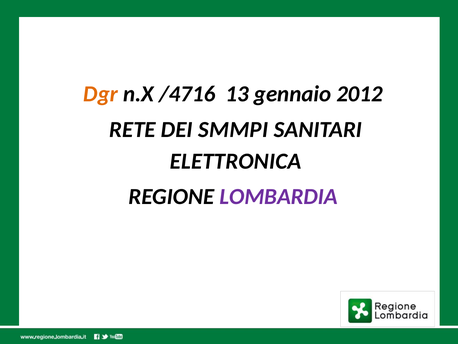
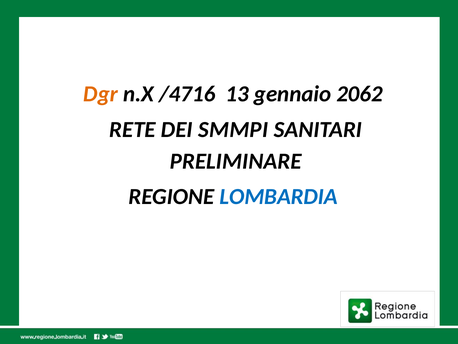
2012: 2012 -> 2062 (360, 94)
ELETTRONICA: ELETTRONICA -> PRELIMINARE (236, 161)
LOMBARDIA colour: purple -> blue (279, 196)
